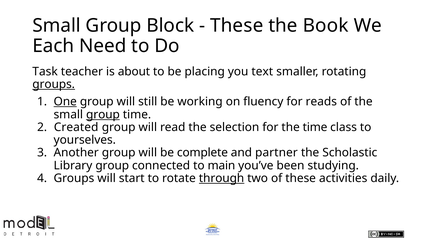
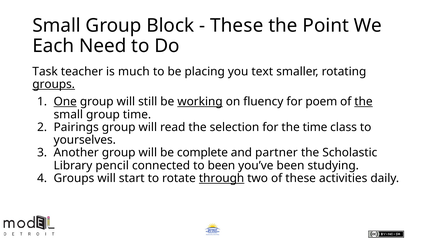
Book: Book -> Point (326, 26)
about: about -> much (134, 72)
working underline: none -> present (200, 102)
reads: reads -> poem (321, 102)
the underline: none -> present (363, 102)
group underline: present -> none (103, 114)
Created: Created -> Pairings (76, 127)
Library group: group -> pencil (112, 165)
to main: main -> been (221, 165)
